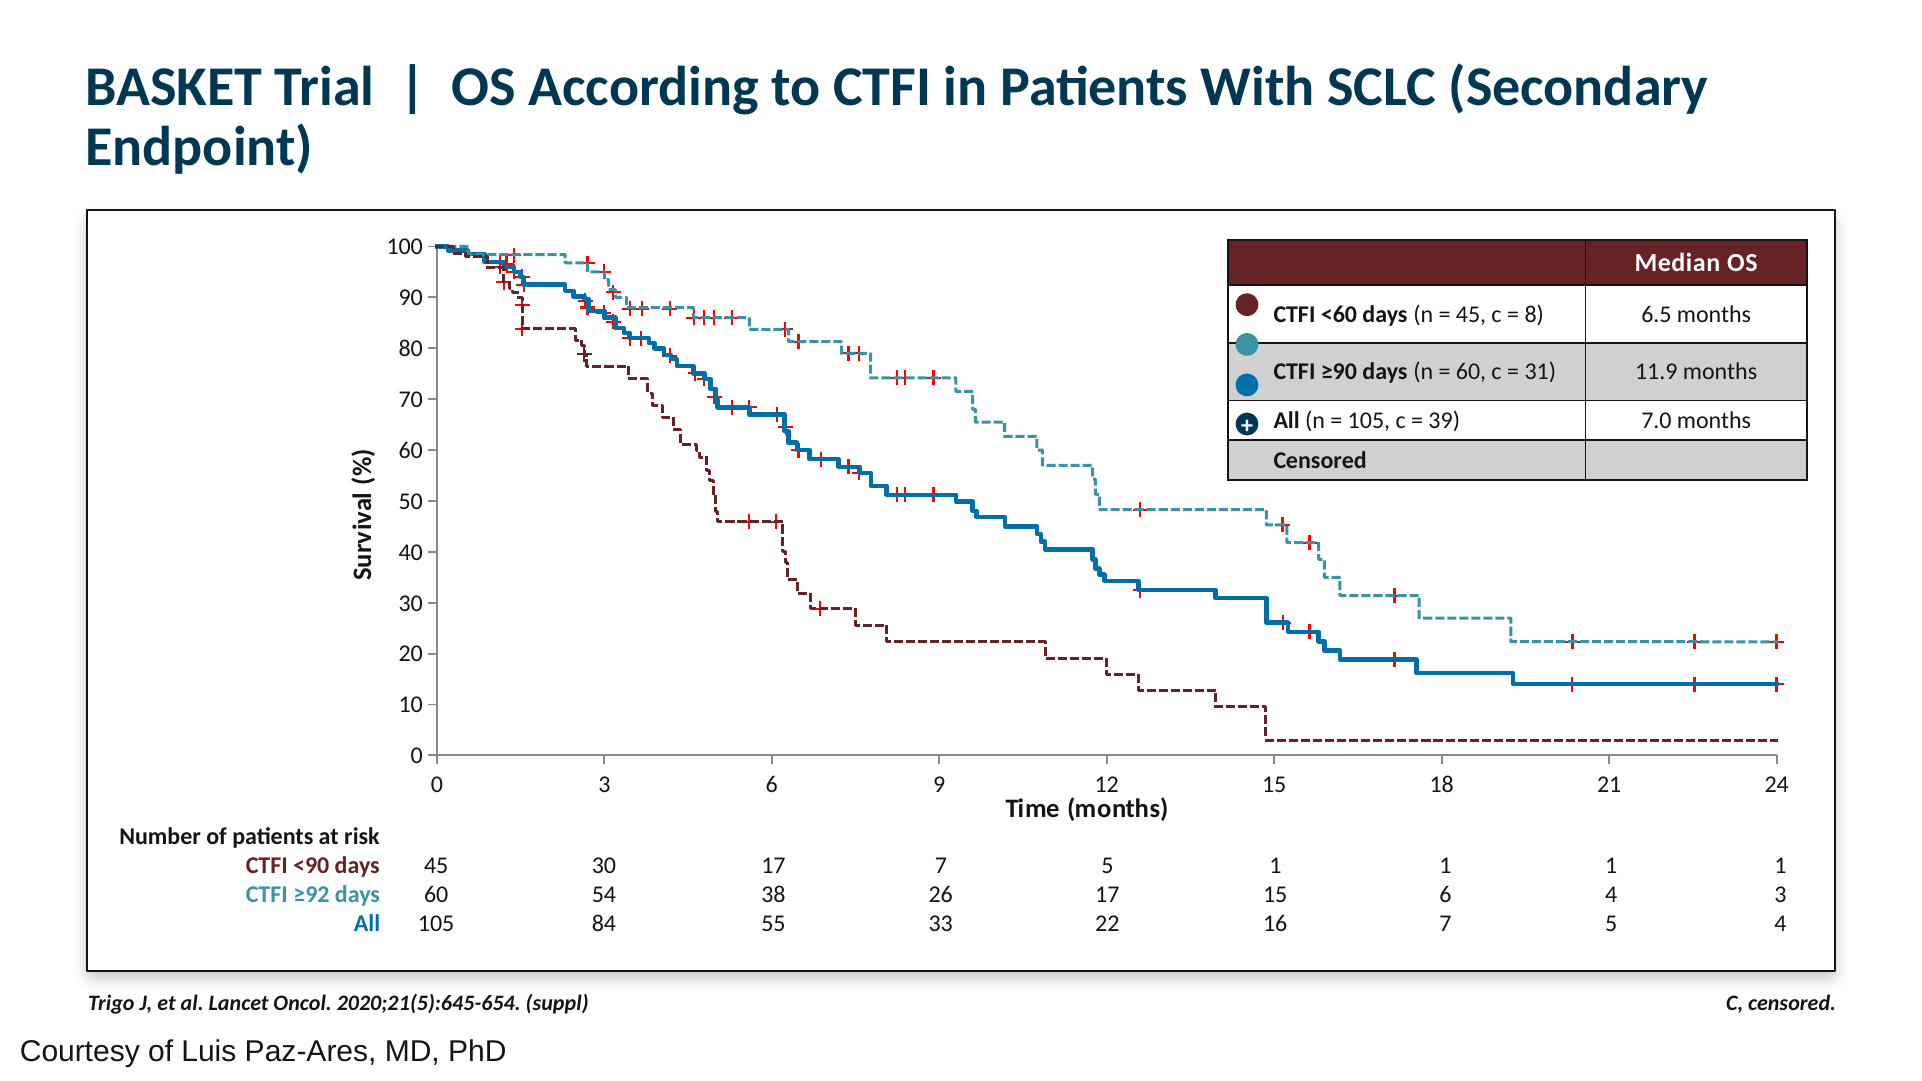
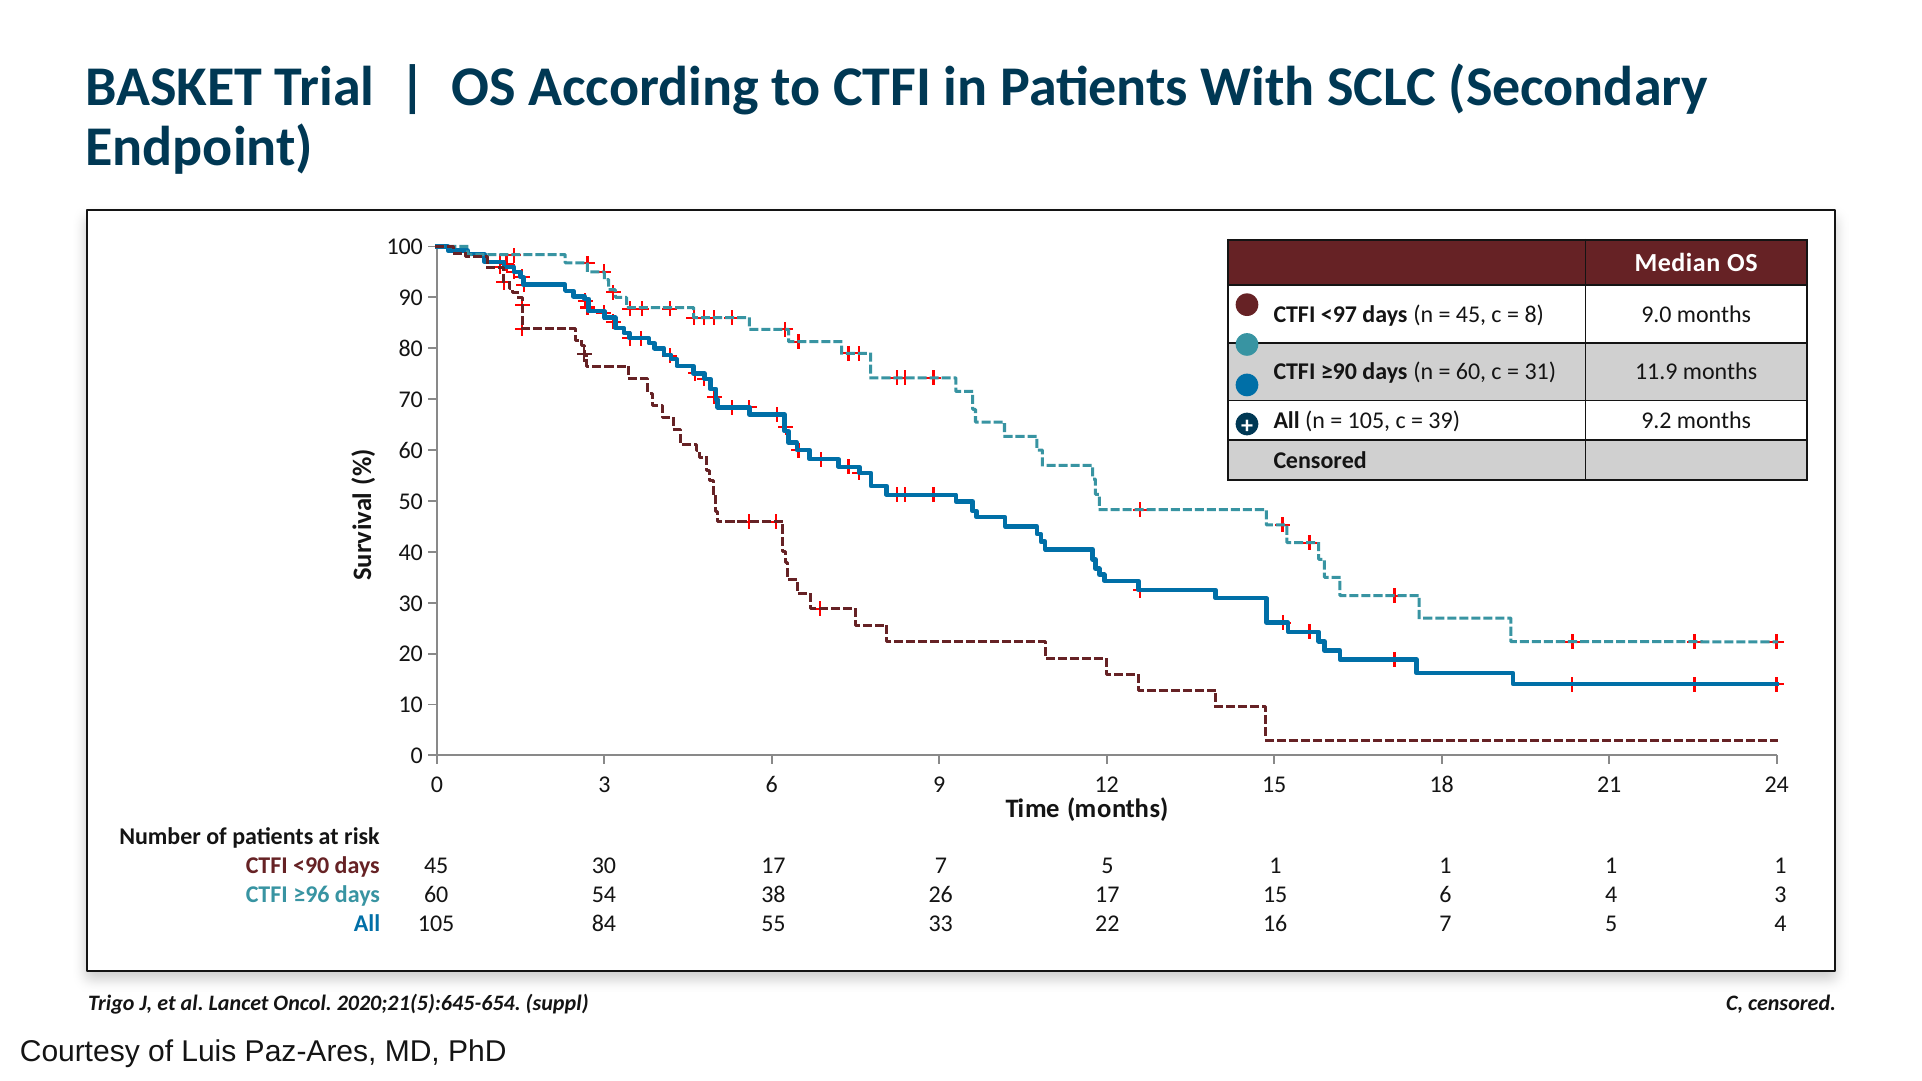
<60: <60 -> <97 (1339, 314)
6.5: 6.5 -> 9.0 (1656, 314)
7.0: 7.0 -> 9.2 (1656, 421)
≥92: ≥92 -> ≥96 (311, 895)
